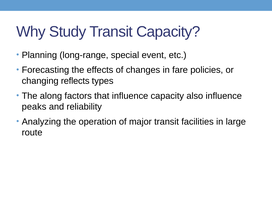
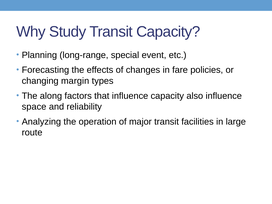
reflects: reflects -> margin (75, 81)
peaks: peaks -> space (34, 107)
